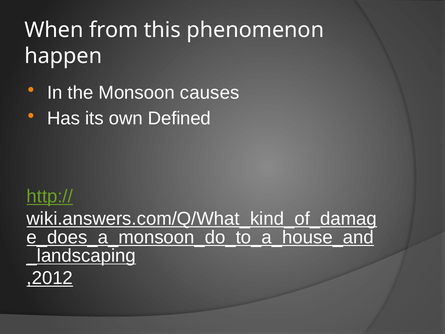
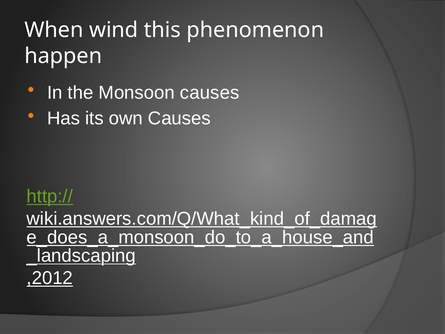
from: from -> wind (114, 30)
own Defined: Defined -> Causes (179, 118)
